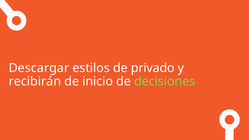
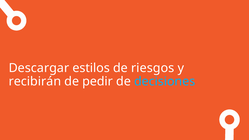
privado: privado -> riesgos (153, 68)
inicio: inicio -> pedir (98, 82)
decisiones colour: light green -> light blue (165, 82)
